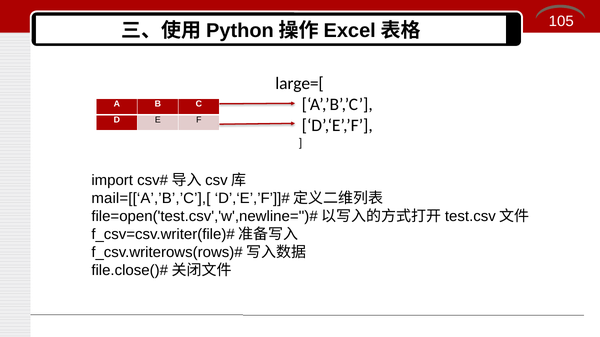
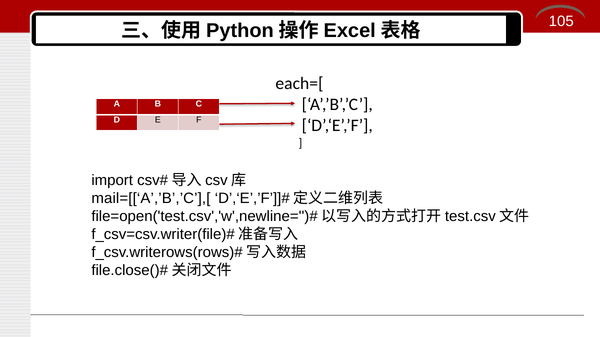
large=[: large=[ -> each=[ (299, 84)
